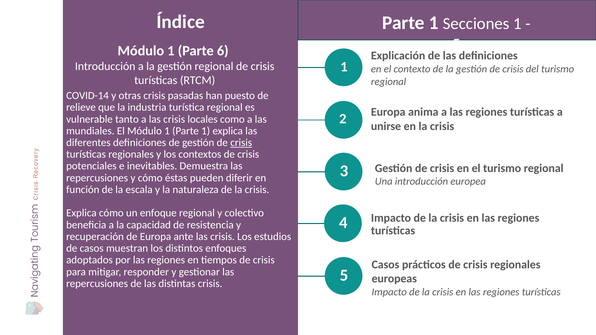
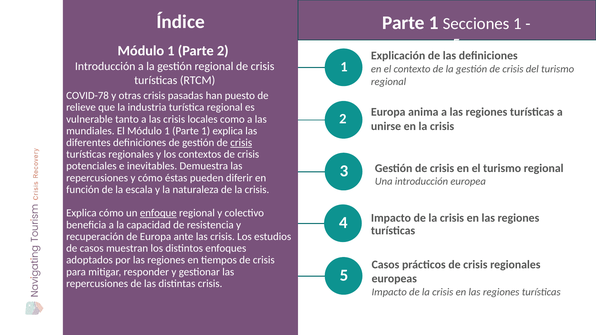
Parte 6: 6 -> 2 (223, 51)
COVID-14: COVID-14 -> COVID-78 (88, 96)
enfoque underline: none -> present (158, 213)
